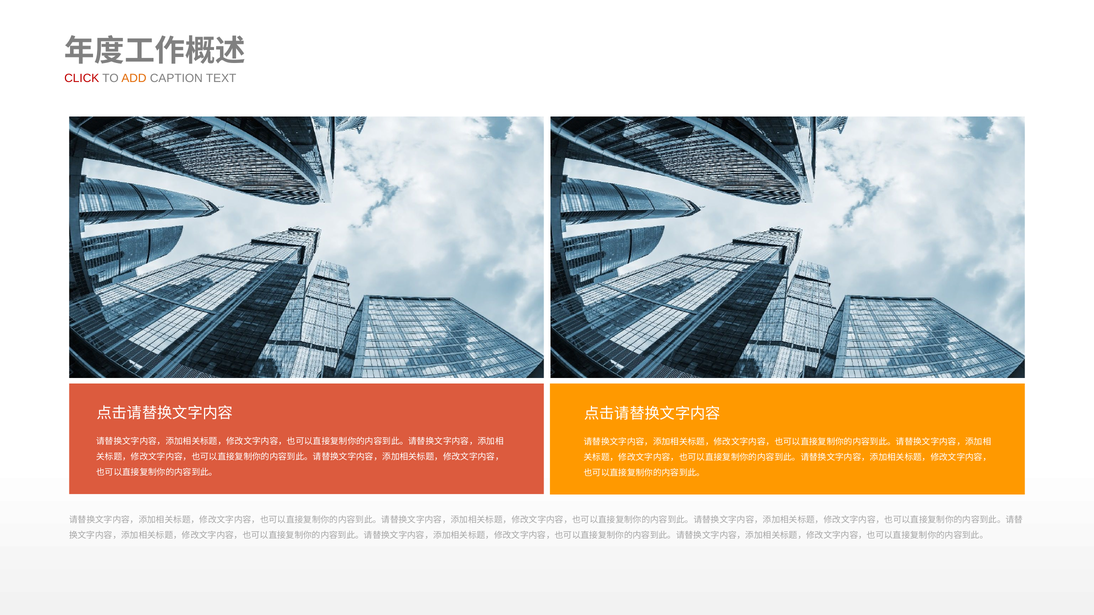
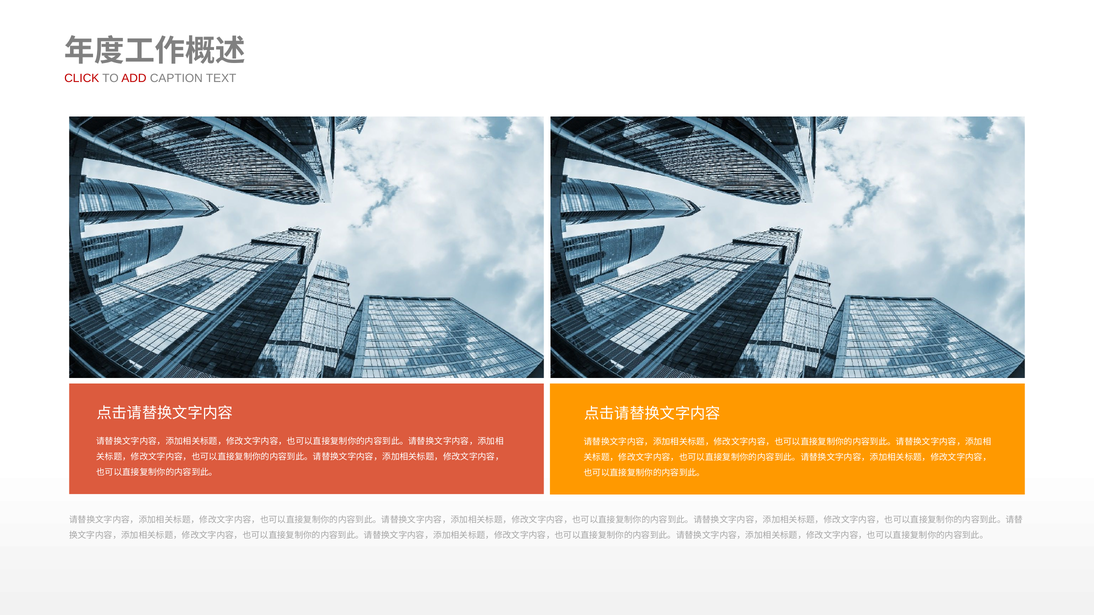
ADD colour: orange -> red (134, 78)
